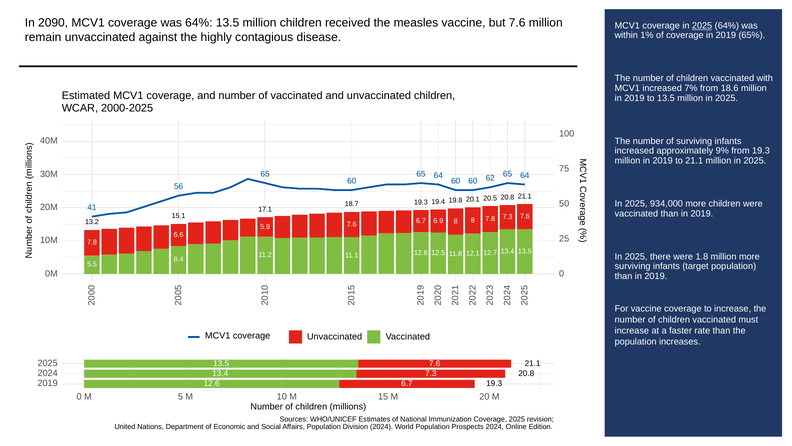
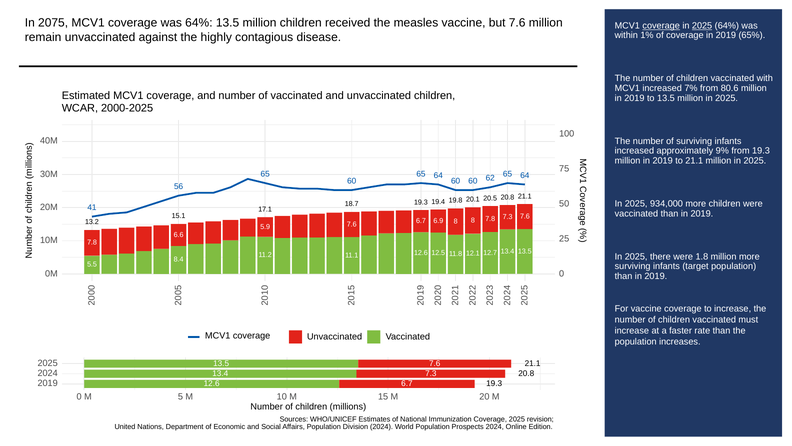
2090: 2090 -> 2075 (53, 23)
coverage underline: none -> present (661, 26)
18.6: 18.6 -> 80.6 (730, 88)
